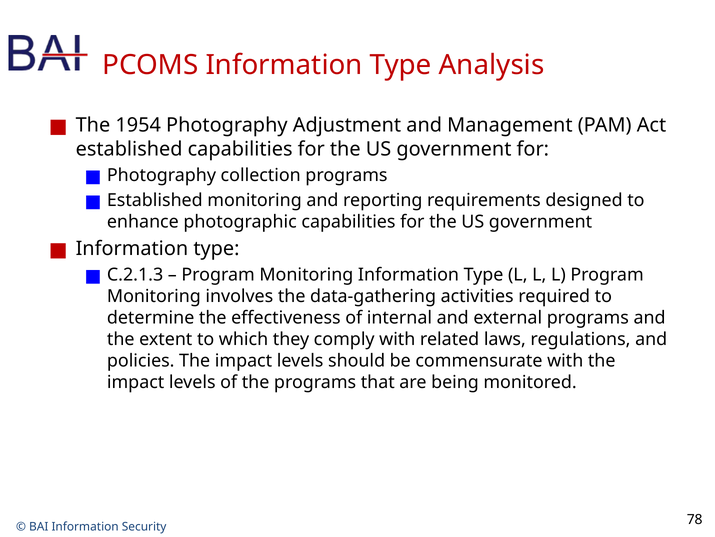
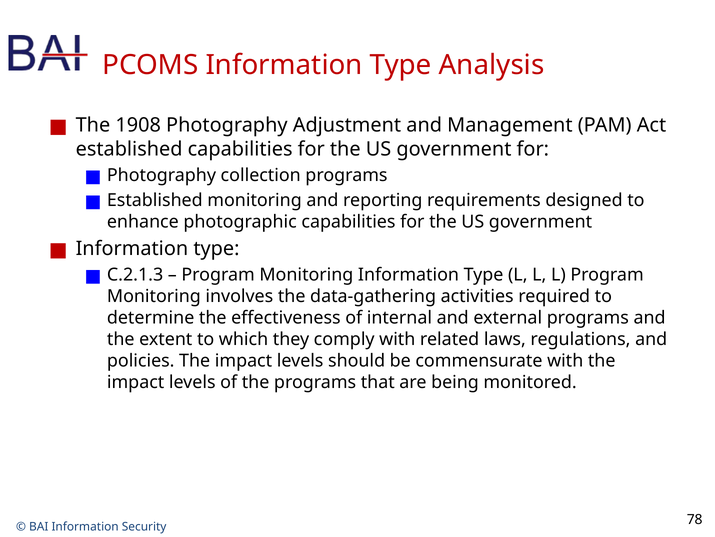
1954: 1954 -> 1908 (138, 125)
